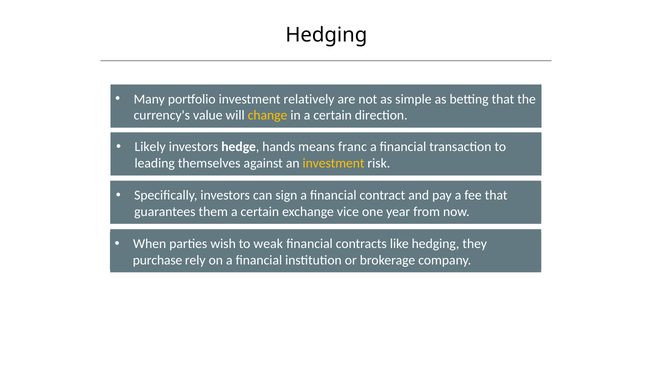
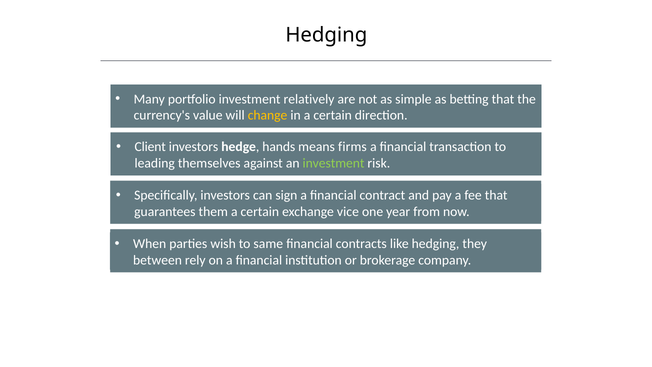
Likely: Likely -> Client (150, 147)
franc: franc -> firms (352, 147)
investment colour: yellow -> light green (334, 163)
weak: weak -> same (268, 244)
purchase: purchase -> between (158, 260)
